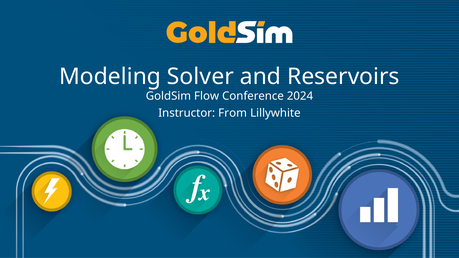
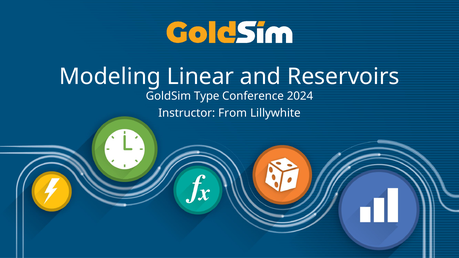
Solver: Solver -> Linear (201, 77)
Flow: Flow -> Type (207, 96)
